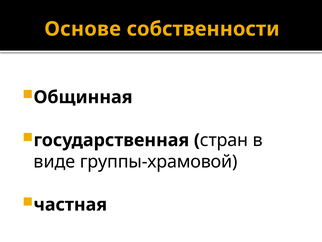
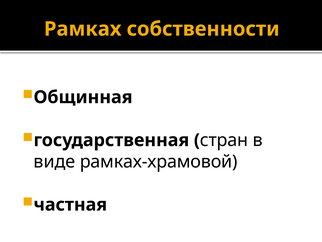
Основе: Основе -> Рамках (83, 29)
группы-храмовой: группы-храмовой -> рамках-храмовой (159, 161)
